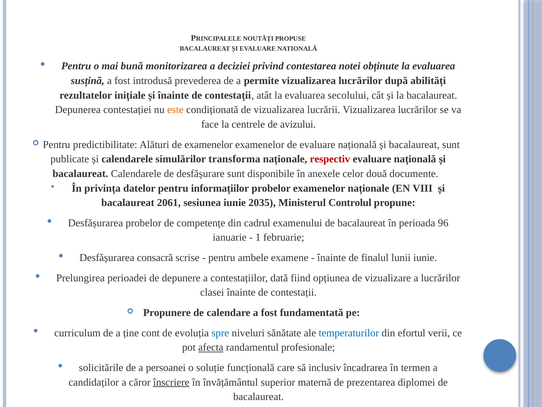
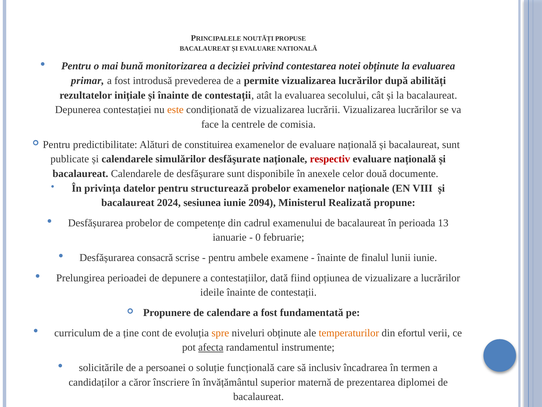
susțină: susțină -> primar (88, 81)
avizului: avizului -> comisia (298, 124)
de examenelor: examenelor -> constituirea (209, 144)
transforma: transforma -> desfăşurate (234, 159)
informațiilor: informațiilor -> structurează (220, 188)
2061: 2061 -> 2024 (169, 203)
2035: 2035 -> 2094 (262, 203)
Controlul: Controlul -> Realizată (350, 203)
96: 96 -> 13 (443, 223)
1: 1 -> 0 (258, 237)
clasei: clasei -> ideile (212, 292)
spre colour: blue -> orange (220, 332)
niveluri sănătate: sănătate -> obținute (284, 332)
temperaturilor colour: blue -> orange (349, 332)
profesionale: profesionale -> instrumente (308, 347)
înscriere underline: present -> none (171, 382)
